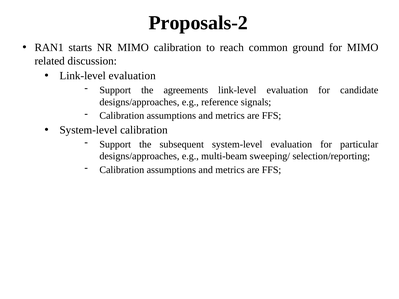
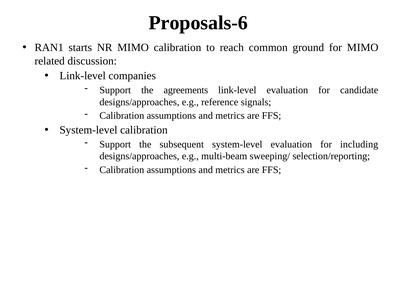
Proposals-2: Proposals-2 -> Proposals-6 (198, 23)
evaluation: evaluation -> companies (132, 76)
particular: particular -> including (359, 144)
